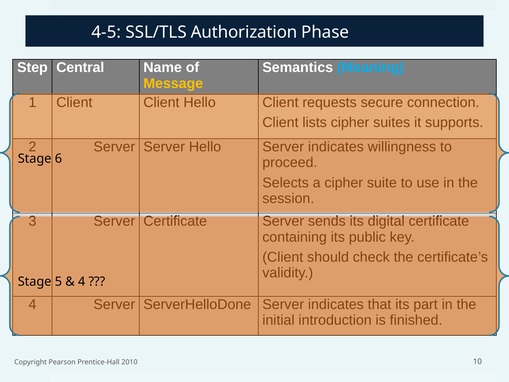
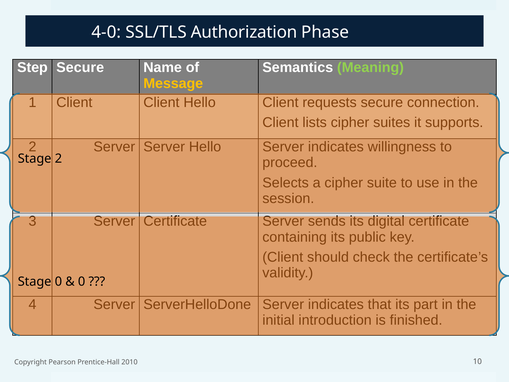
4-5: 4-5 -> 4-0 (106, 32)
Step Central: Central -> Secure (80, 68)
Meaning colour: light blue -> light green (370, 68)
Stage 6: 6 -> 2 (58, 159)
Stage 5: 5 -> 0 (58, 282)
4: 4 -> 0 (82, 282)
